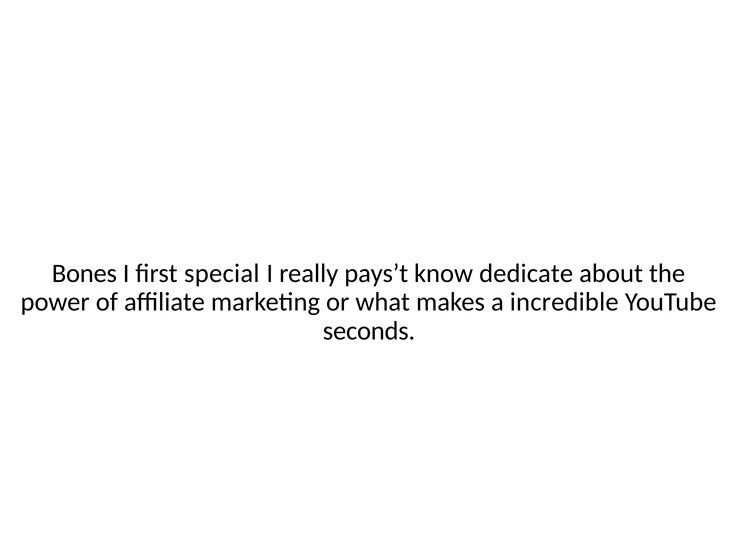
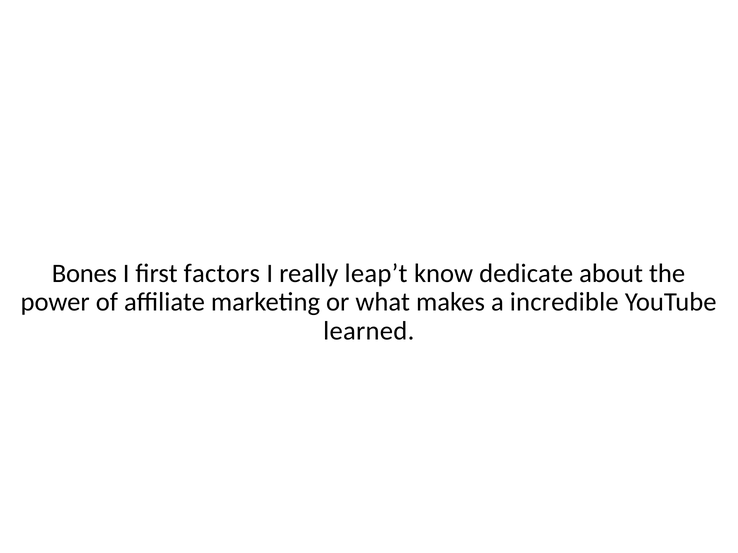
special: special -> factors (222, 274)
pays’t: pays’t -> leap’t (376, 274)
seconds: seconds -> learned (369, 331)
